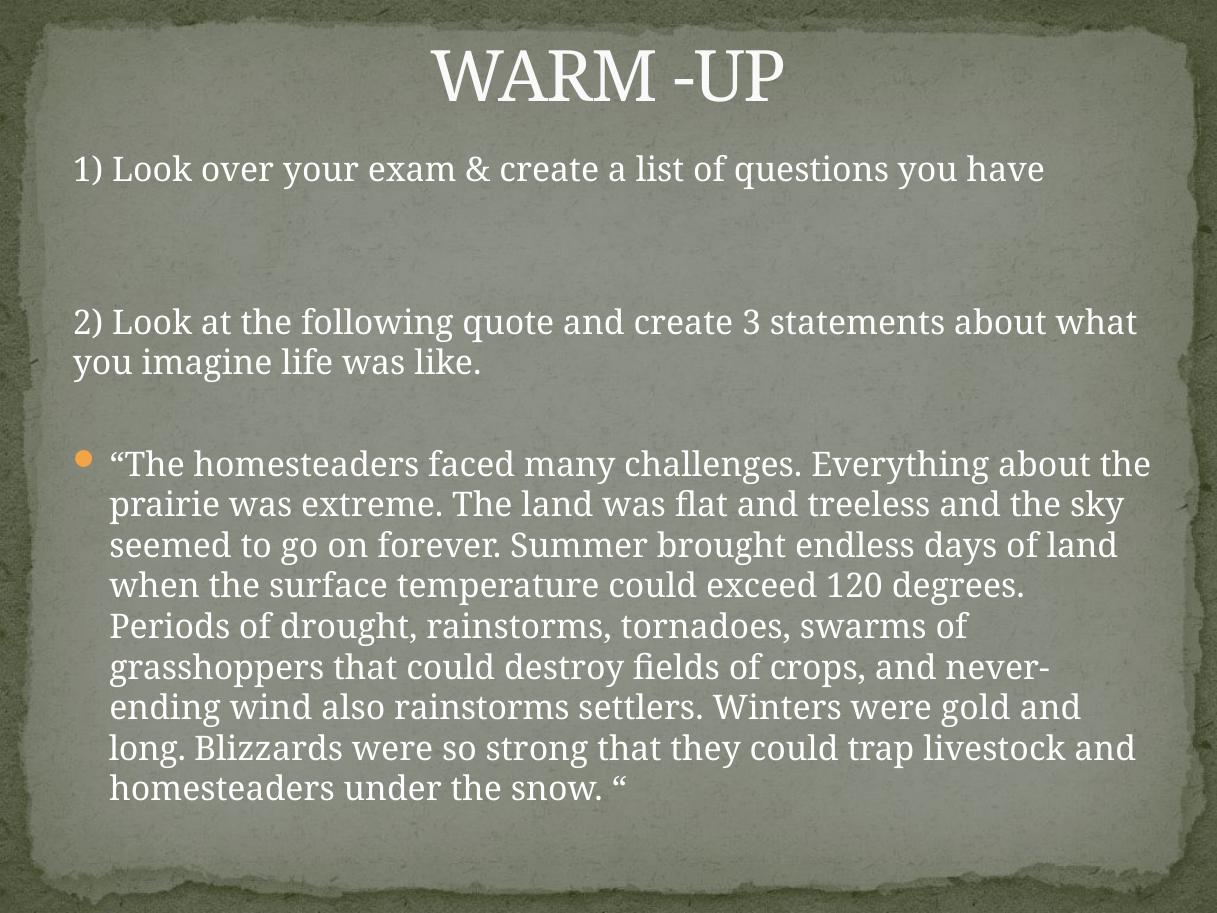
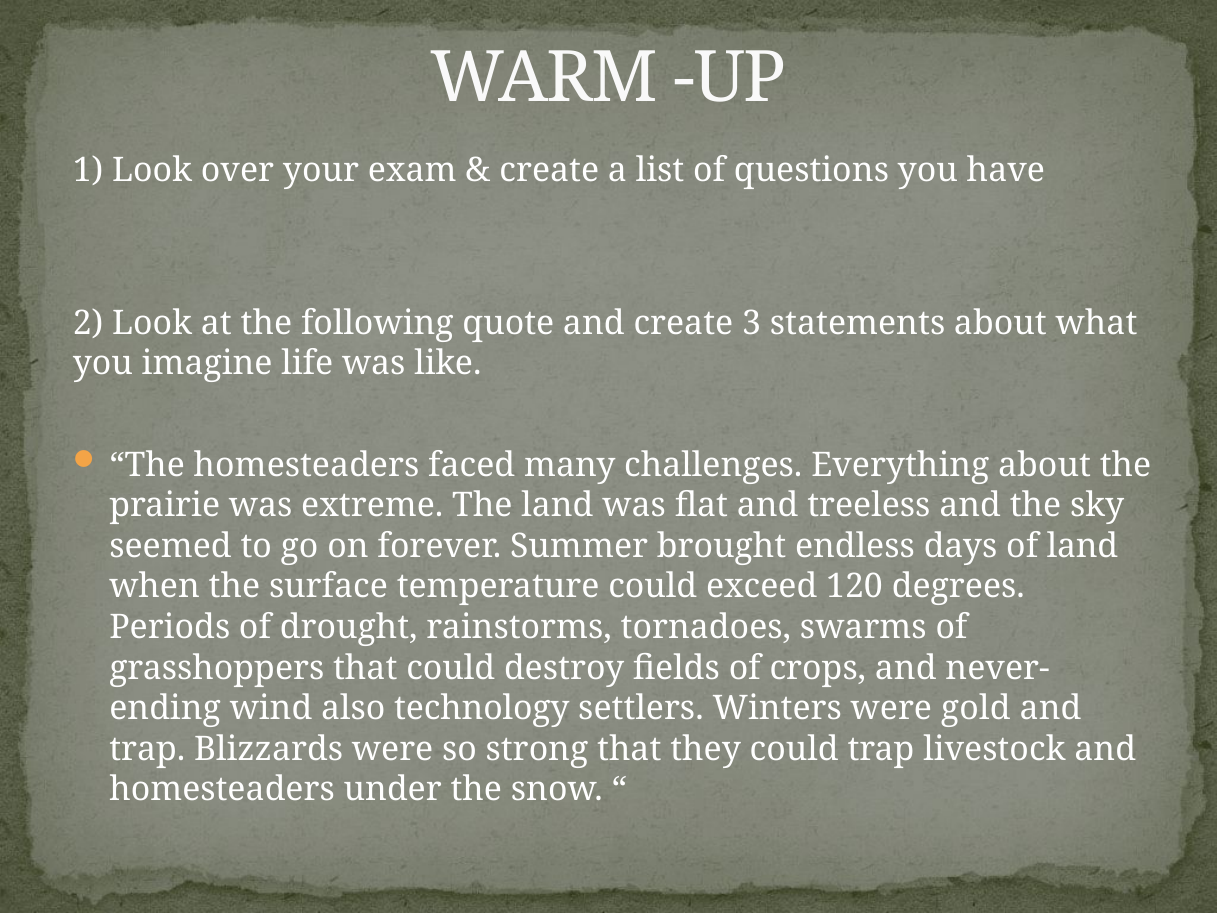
also rainstorms: rainstorms -> technology (482, 708)
long: long -> trap (147, 749)
